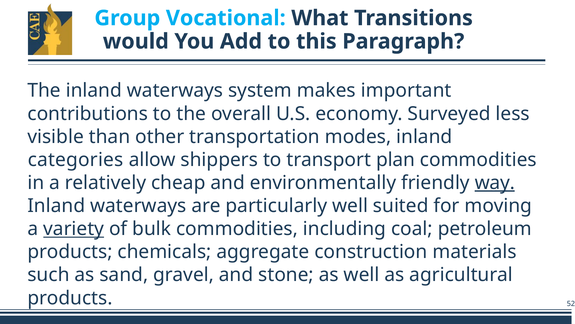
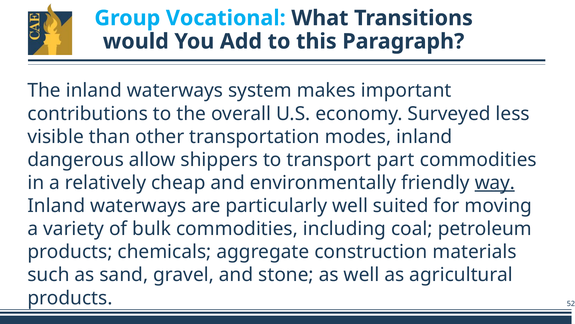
categories: categories -> dangerous (76, 159)
plan: plan -> part (395, 159)
variety underline: present -> none (74, 228)
